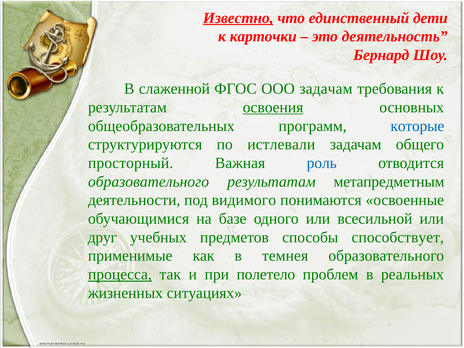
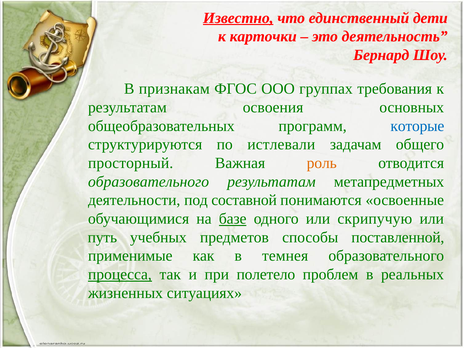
слаженной: слаженной -> признакам (174, 89)
ООО задачам: задачам -> группах (326, 89)
освоения underline: present -> none (273, 107)
роль colour: blue -> orange (322, 163)
метапредметным: метапредметным -> метапредметных (389, 182)
видимого: видимого -> составной (244, 200)
базе underline: none -> present (233, 219)
всесильной: всесильной -> скрипучую (375, 219)
друг: друг -> путь (102, 237)
способствует: способствует -> поставленной (398, 237)
